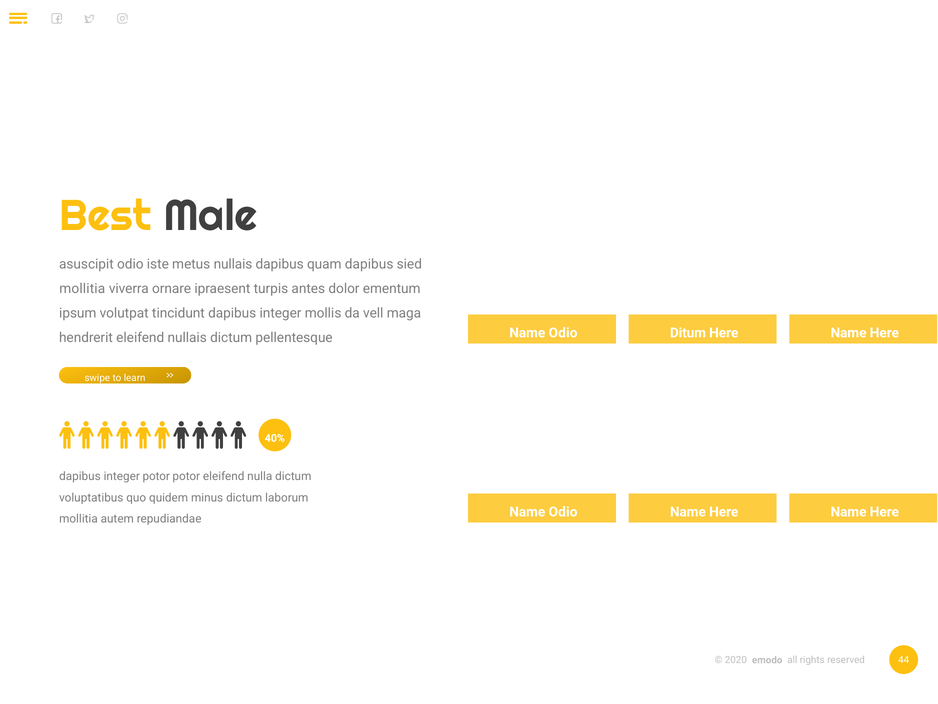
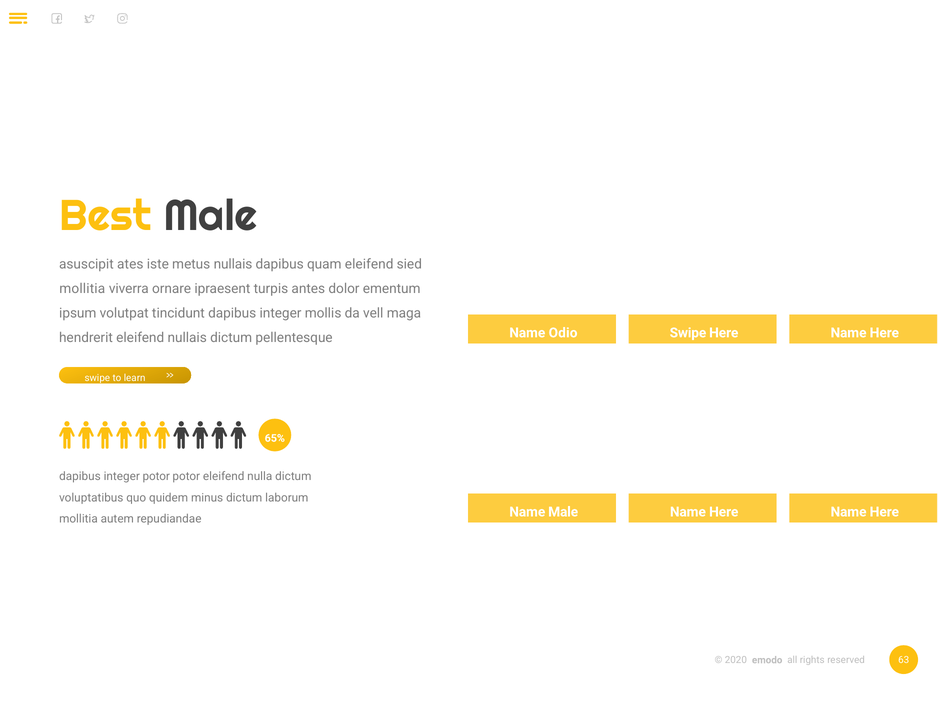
asuscipit odio: odio -> ates (130, 264)
quam dapibus: dapibus -> eleifend (369, 264)
Ditum: Ditum -> Swipe (688, 333)
40%: 40% -> 65% (275, 438)
Odio: Odio -> Male (563, 512)
44: 44 -> 63 (904, 660)
